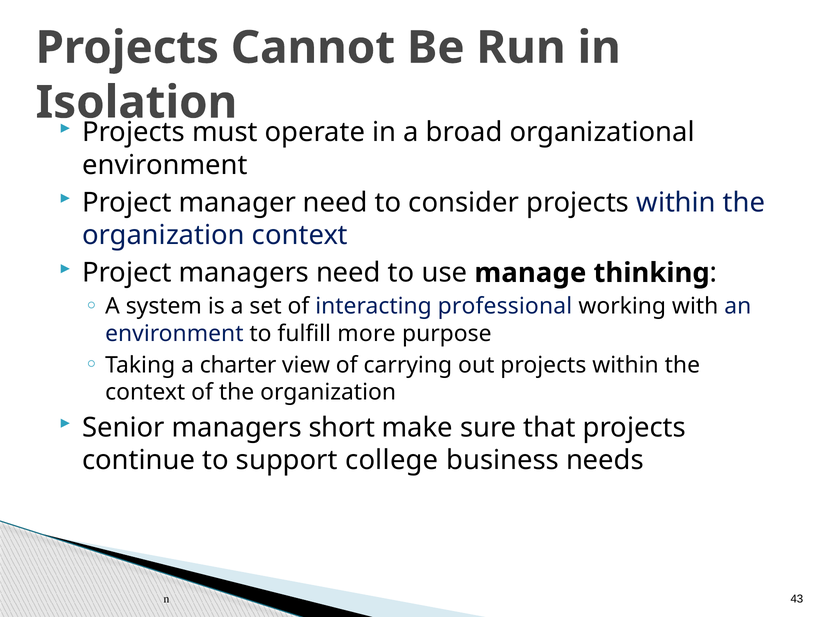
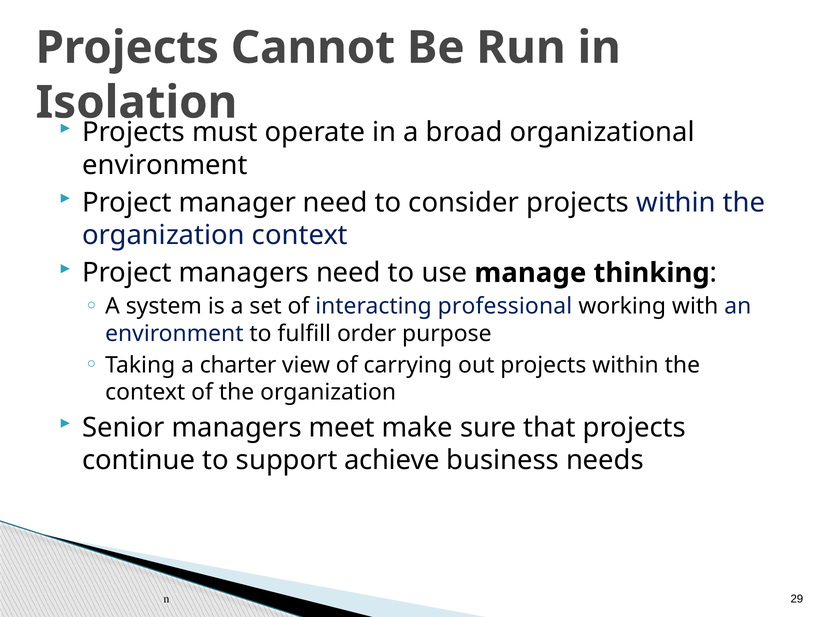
more: more -> order (367, 334)
short: short -> meet (342, 428)
college: college -> achieve (392, 461)
43: 43 -> 29 (797, 599)
